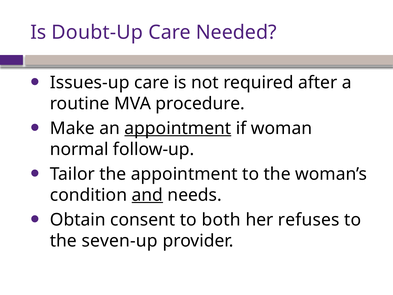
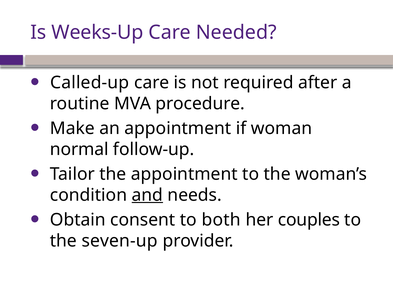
Doubt-Up: Doubt-Up -> Weeks-Up (97, 32)
Issues-up: Issues-up -> Called-up (90, 82)
appointment underline: present -> none (178, 128)
refuses: refuses -> couples (309, 220)
